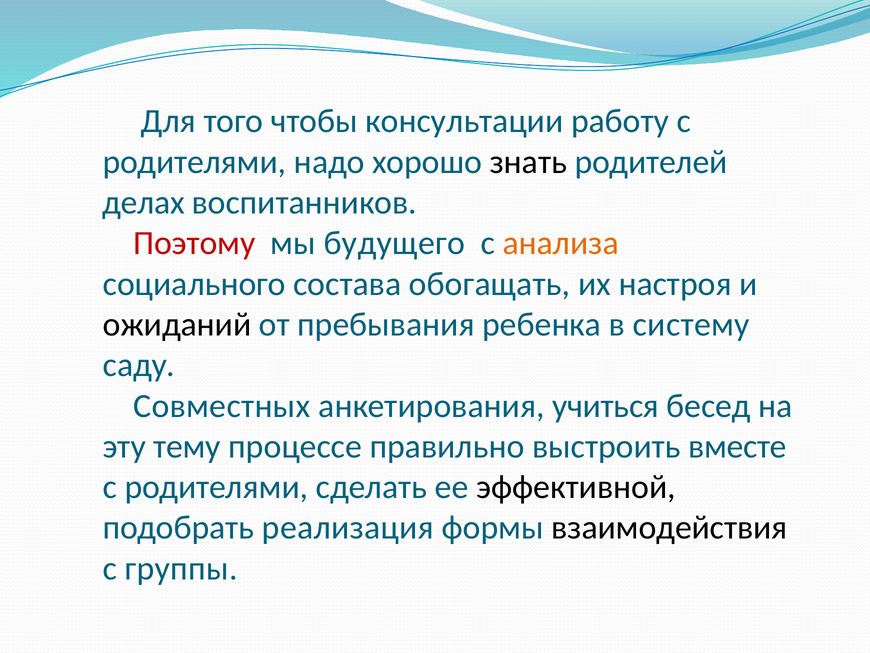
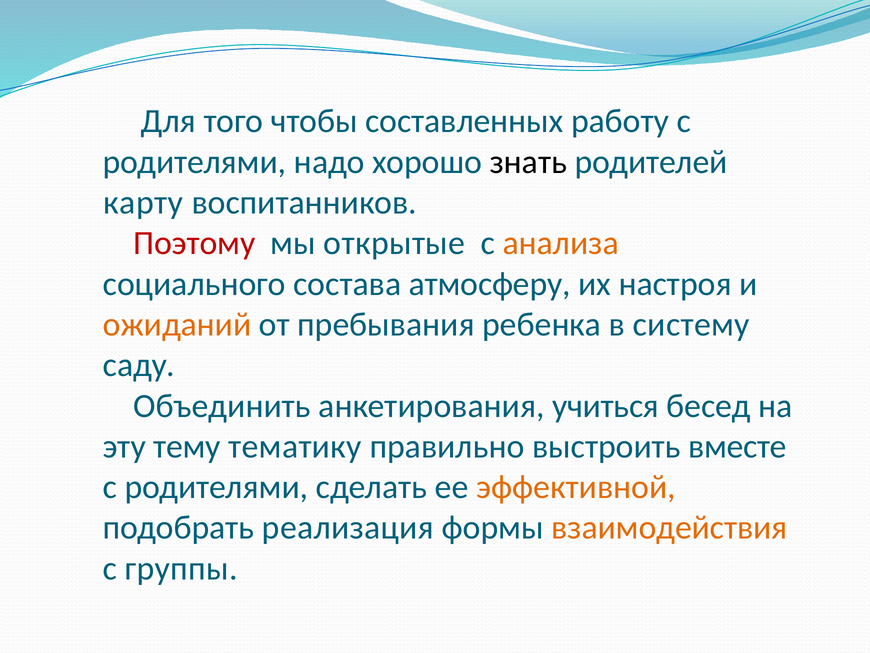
консультации: консультации -> составленных (464, 121)
делах: делах -> карту (143, 202)
будущего: будущего -> открытые (394, 243)
обогащать: обогащать -> атмосферу (490, 284)
ожиданий colour: black -> orange (177, 324)
Совместных: Совместных -> Объединить (222, 406)
процессе: процессе -> тематику (295, 446)
эффективной colour: black -> orange (576, 487)
взаимодействия colour: black -> orange (669, 527)
